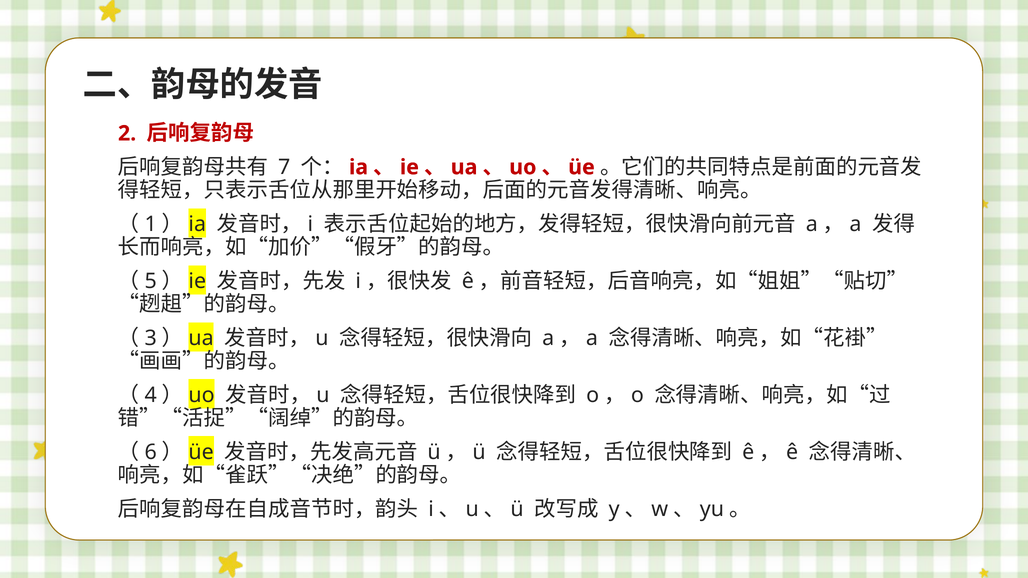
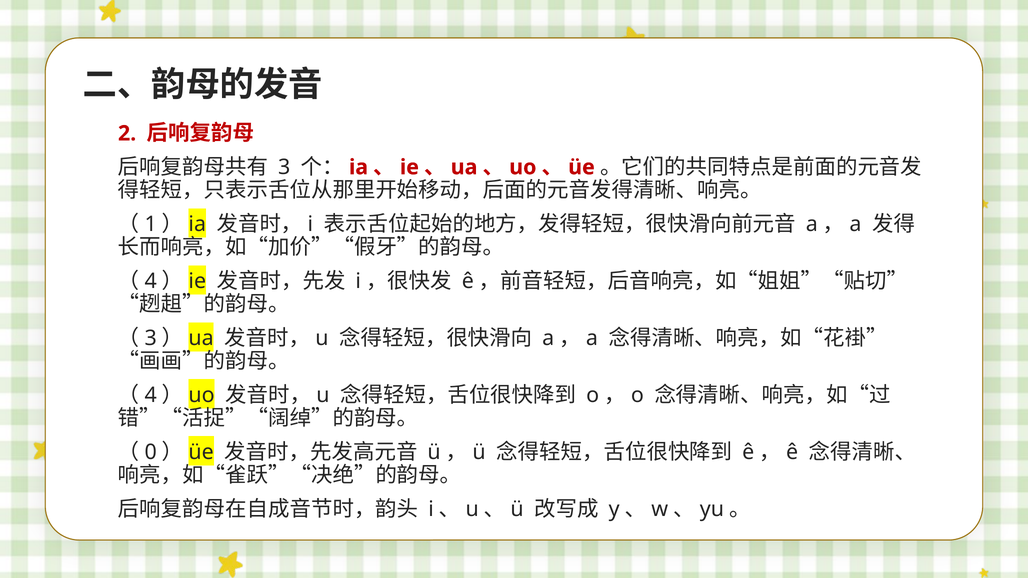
7: 7 -> 3 (284, 167)
5: 5 -> 4 (151, 281)
6: 6 -> 0 (151, 452)
